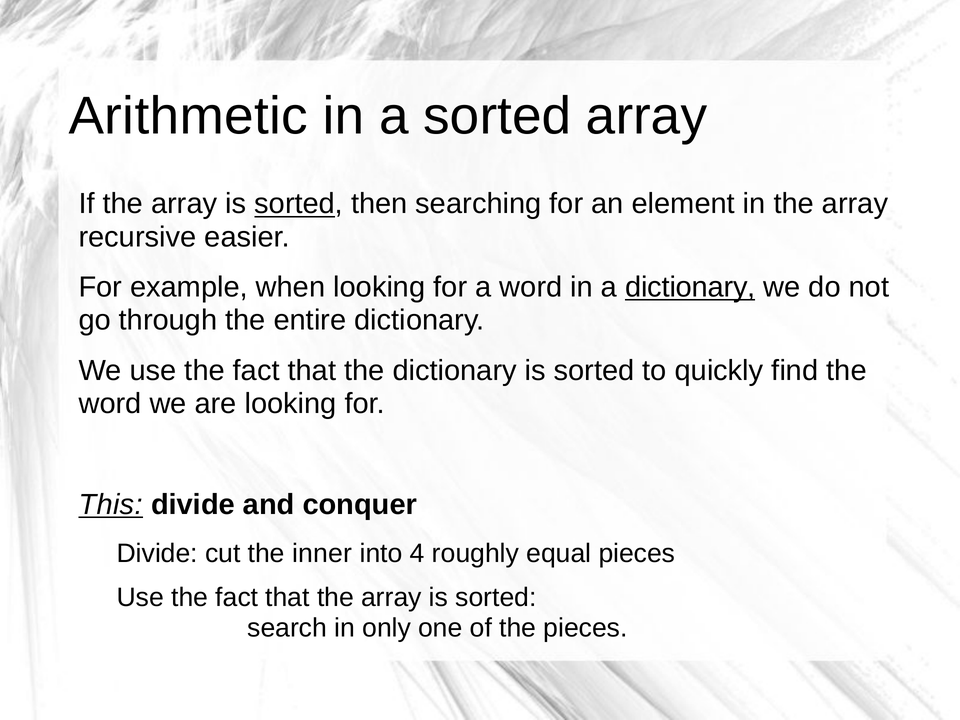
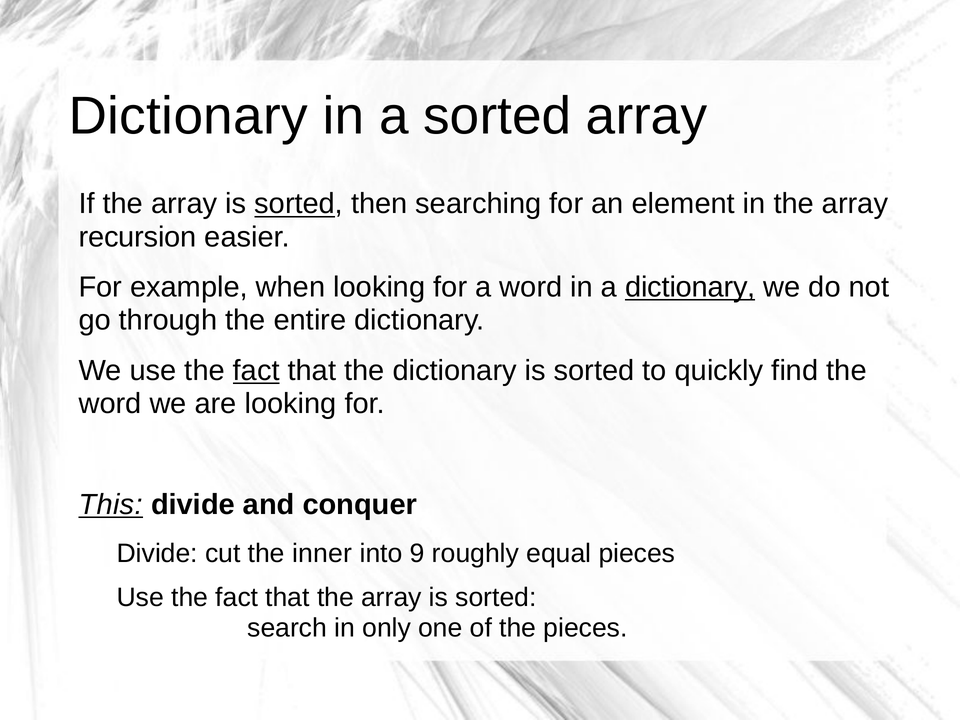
Arithmetic: Arithmetic -> Dictionary (188, 116)
recursive: recursive -> recursion (138, 237)
fact underline: none -> present (256, 371)
4: 4 -> 9 (417, 553)
